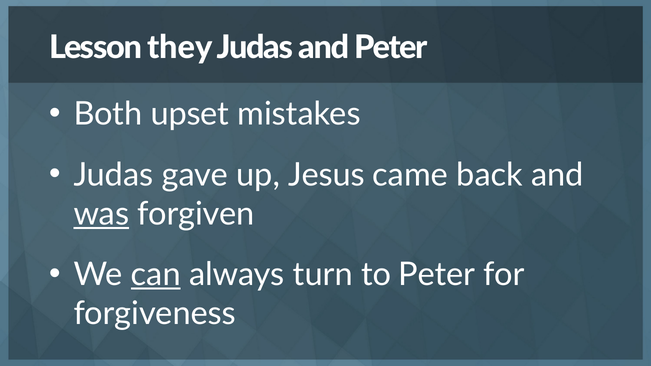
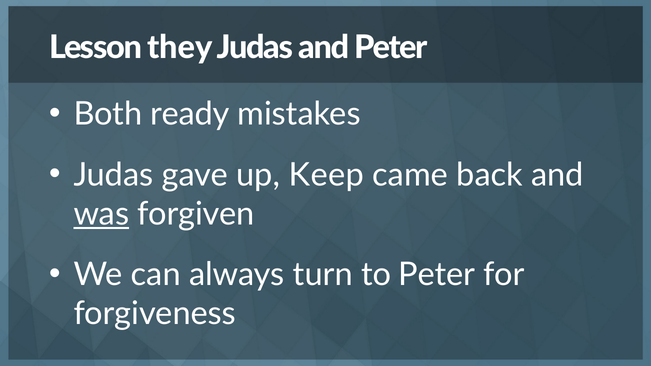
upset: upset -> ready (190, 114)
Jesus: Jesus -> Keep (326, 175)
can underline: present -> none (156, 275)
